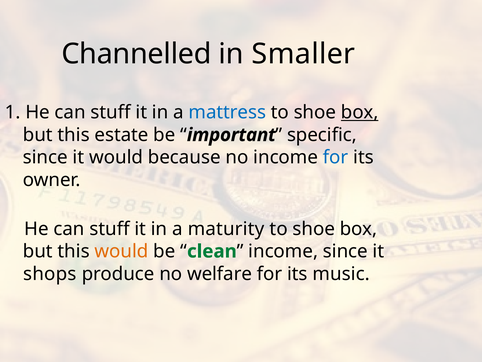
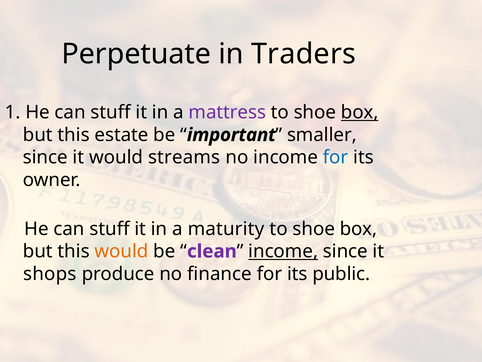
Channelled: Channelled -> Perpetuate (136, 54)
Smaller: Smaller -> Traders (303, 54)
mattress colour: blue -> purple (227, 112)
specific: specific -> smaller (322, 135)
because: because -> streams (184, 157)
clean colour: green -> purple (212, 251)
income underline: none -> present (283, 251)
welfare: welfare -> finance (219, 274)
music: music -> public (341, 274)
